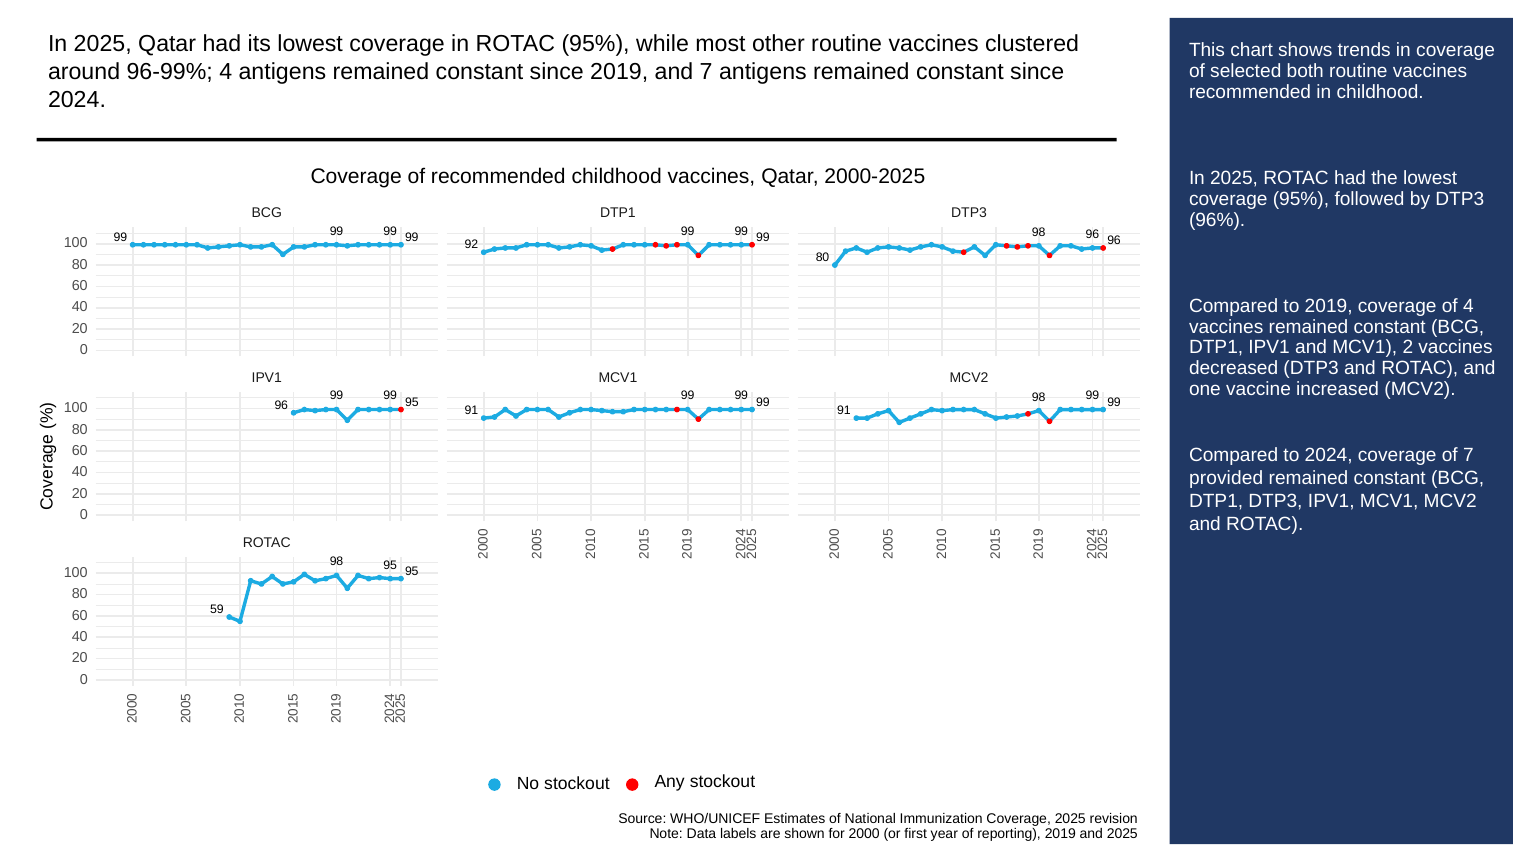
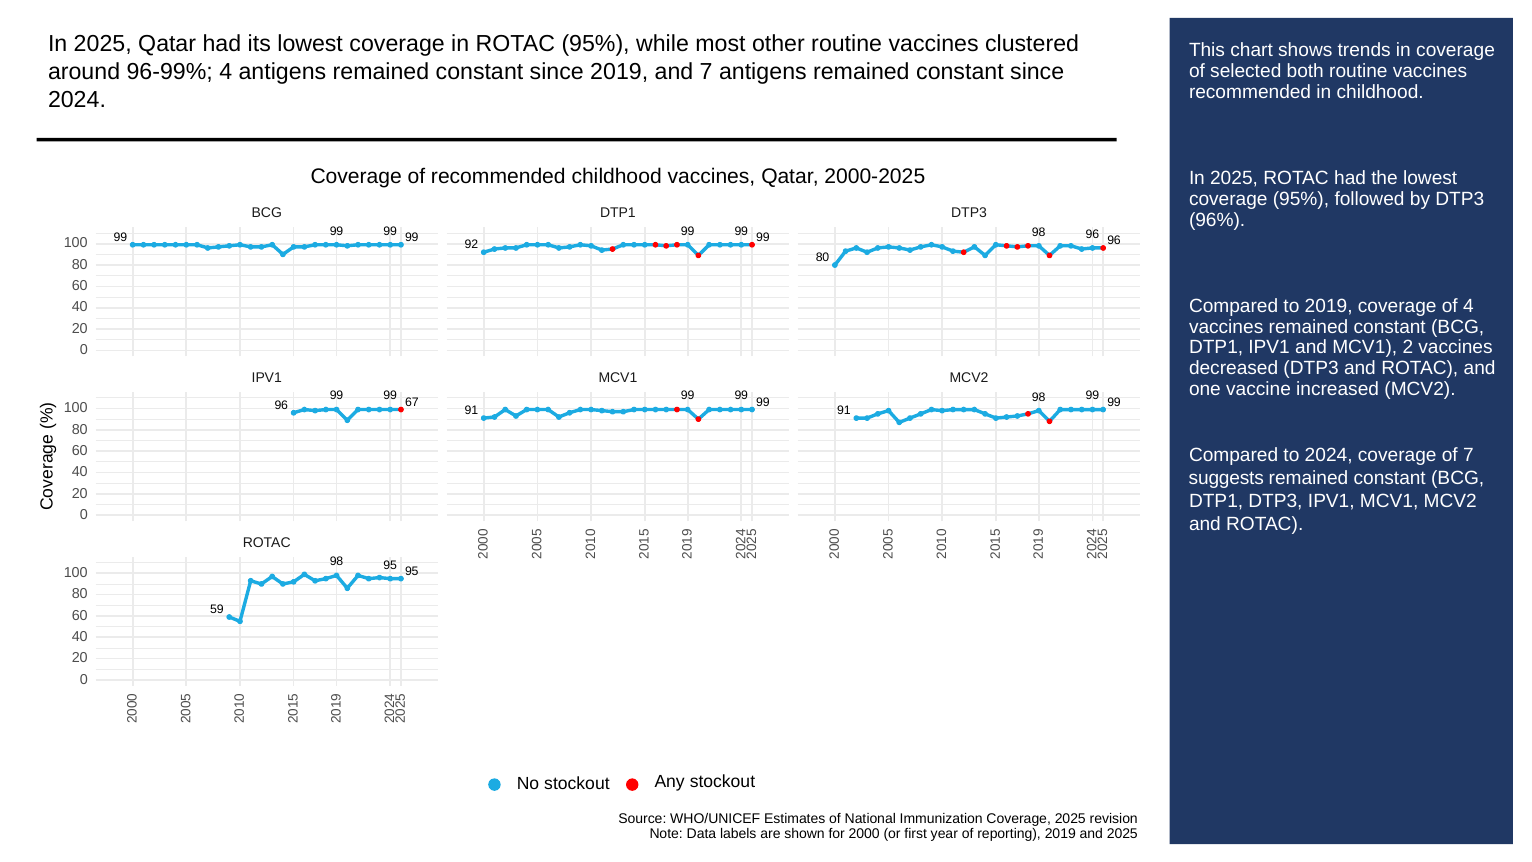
96 95: 95 -> 67 (412, 402)
provided: provided -> suggests (1226, 478)
